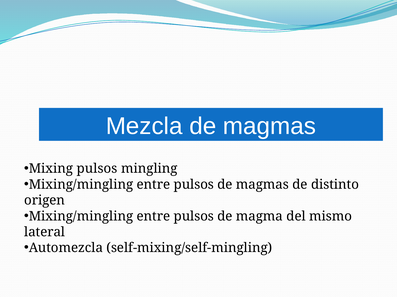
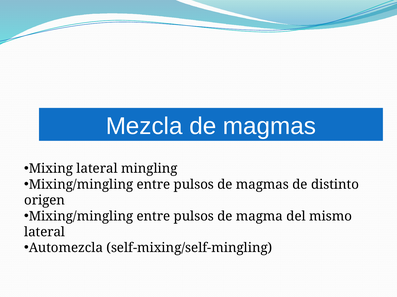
Mixing pulsos: pulsos -> lateral (97, 169)
